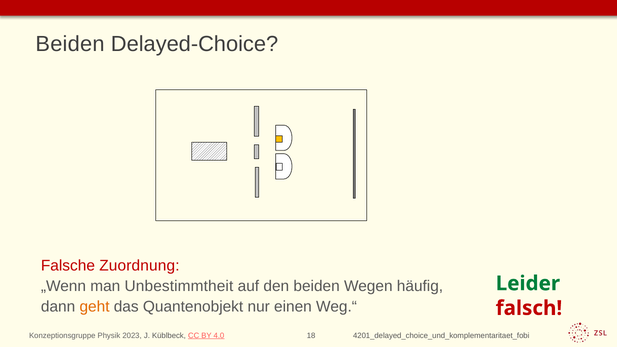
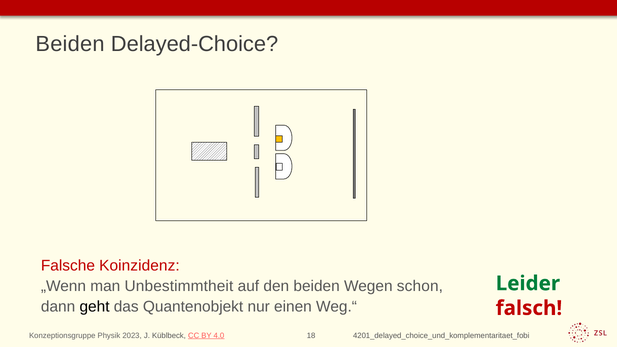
Zuordnung: Zuordnung -> Koinzidenz (139, 266)
häufig: häufig -> schon (420, 286)
geht colour: orange -> black (95, 307)
